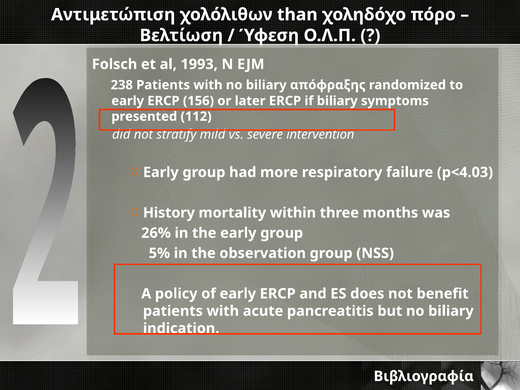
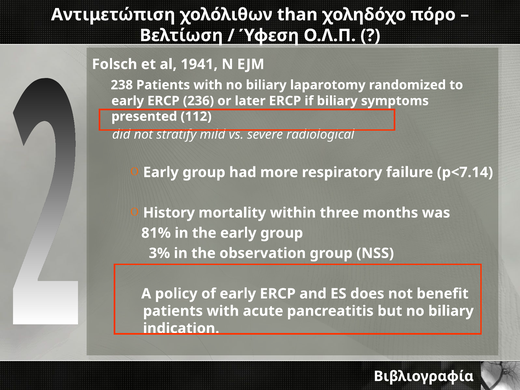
1993: 1993 -> 1941 (199, 64)
απόφραξης: απόφραξης -> laparotomy (328, 85)
156: 156 -> 236 (198, 101)
intervention: intervention -> radiological (320, 135)
p<4.03: p<4.03 -> p<7.14 (465, 172)
26%: 26% -> 81% (156, 233)
5%: 5% -> 3% (159, 253)
